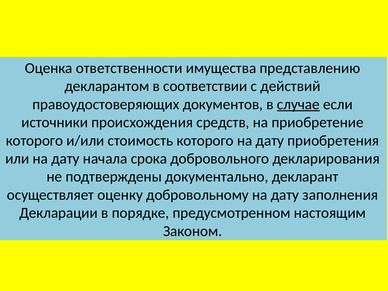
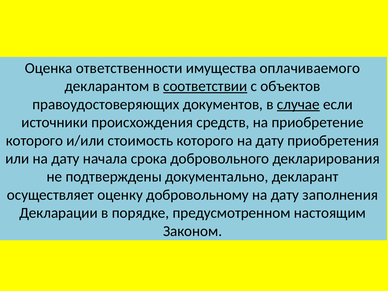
представлению: представлению -> оплачиваемого (310, 68)
соответствии underline: none -> present (205, 86)
действий: действий -> объектов (290, 86)
